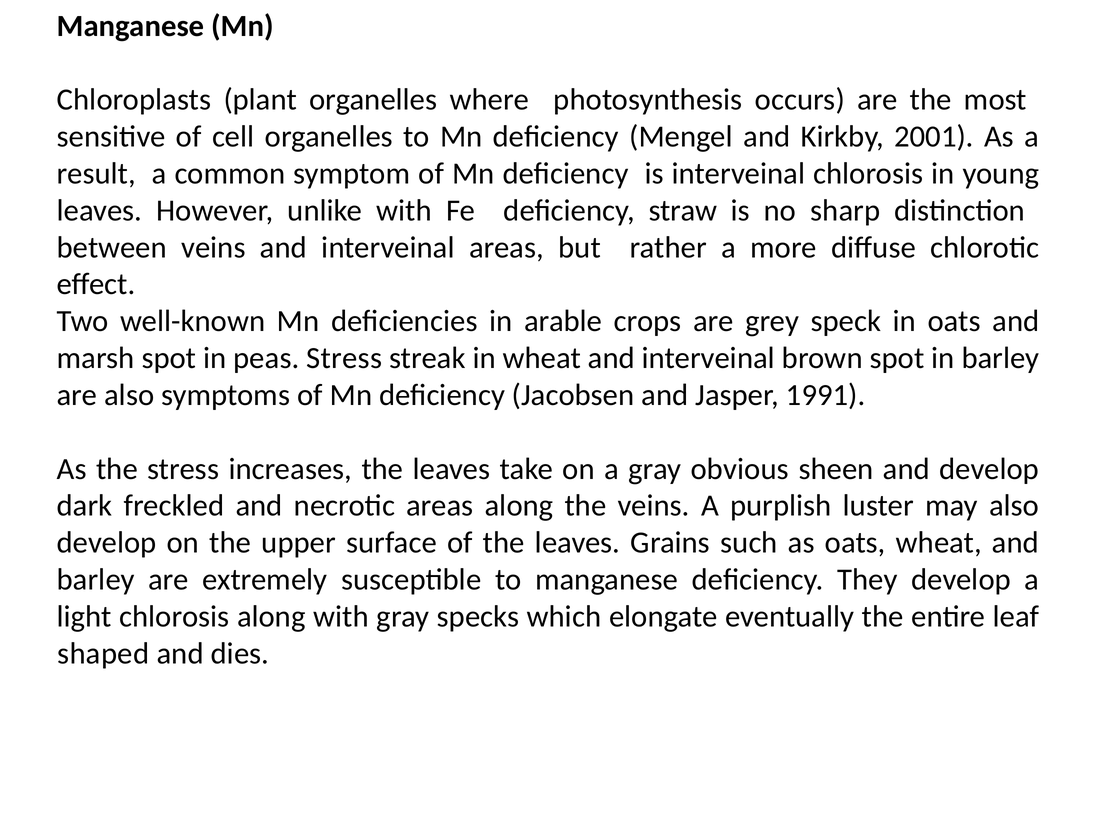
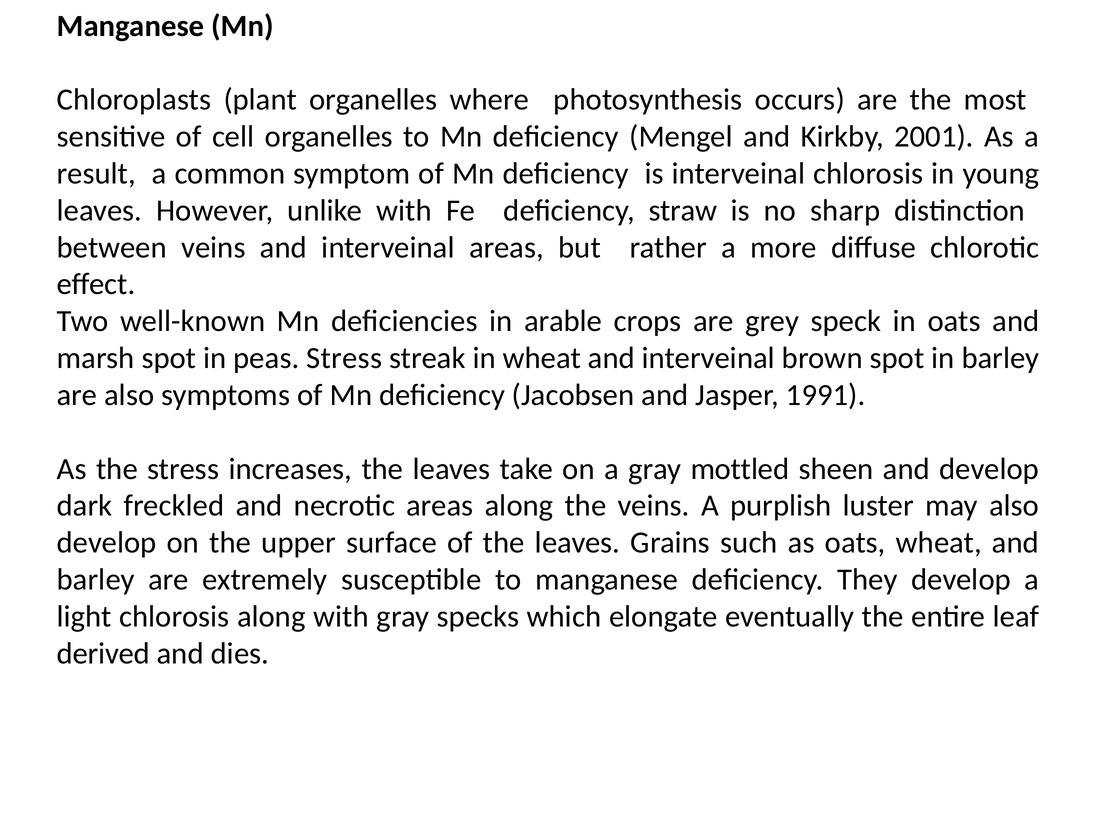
obvious: obvious -> mottled (740, 469)
shaped: shaped -> derived (103, 653)
